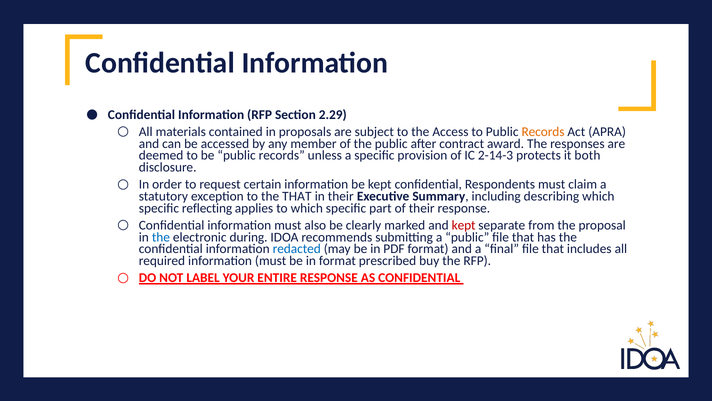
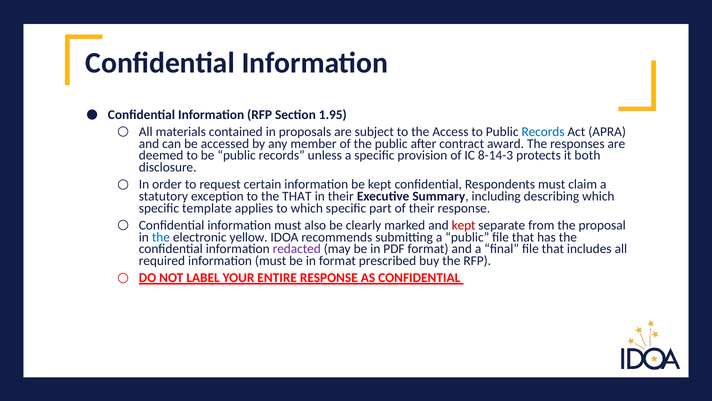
2.29: 2.29 -> 1.95 (333, 115)
Records colour: orange -> blue (543, 132)
2-14-3: 2-14-3 -> 8-14-3 (496, 155)
reflecting: reflecting -> template (207, 208)
during: during -> yellow (249, 237)
redacted colour: blue -> purple (297, 249)
